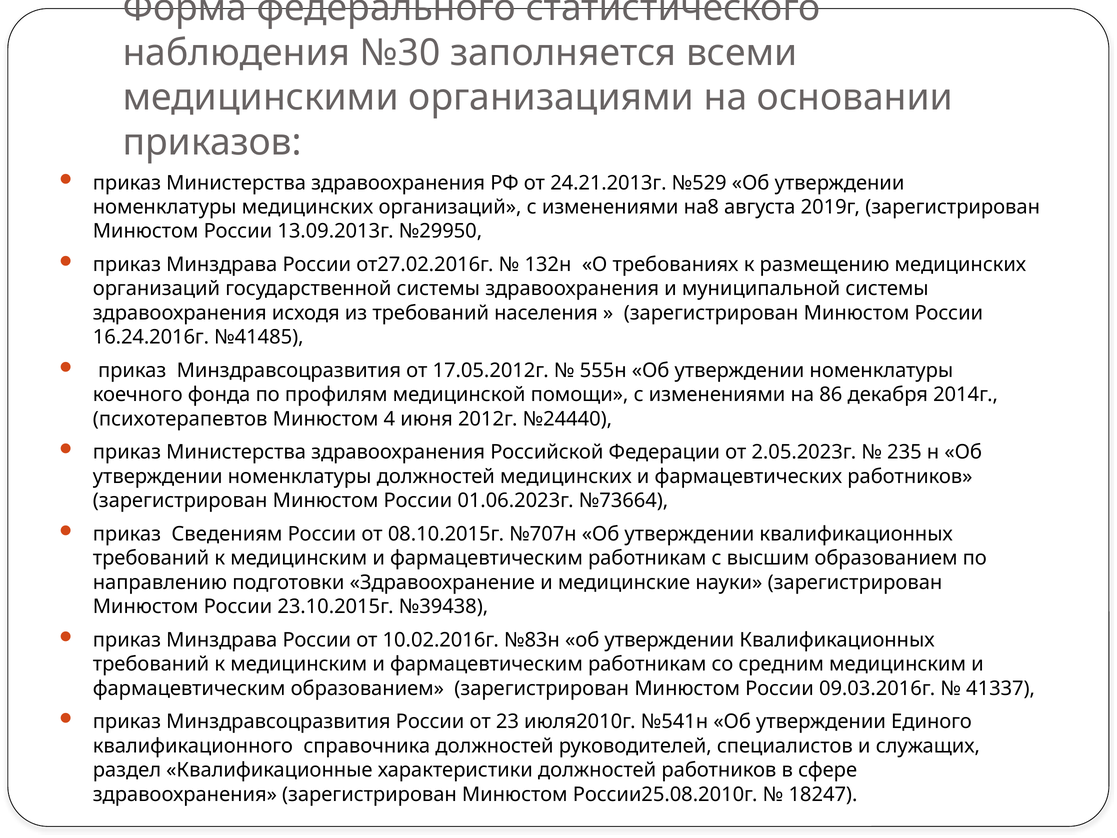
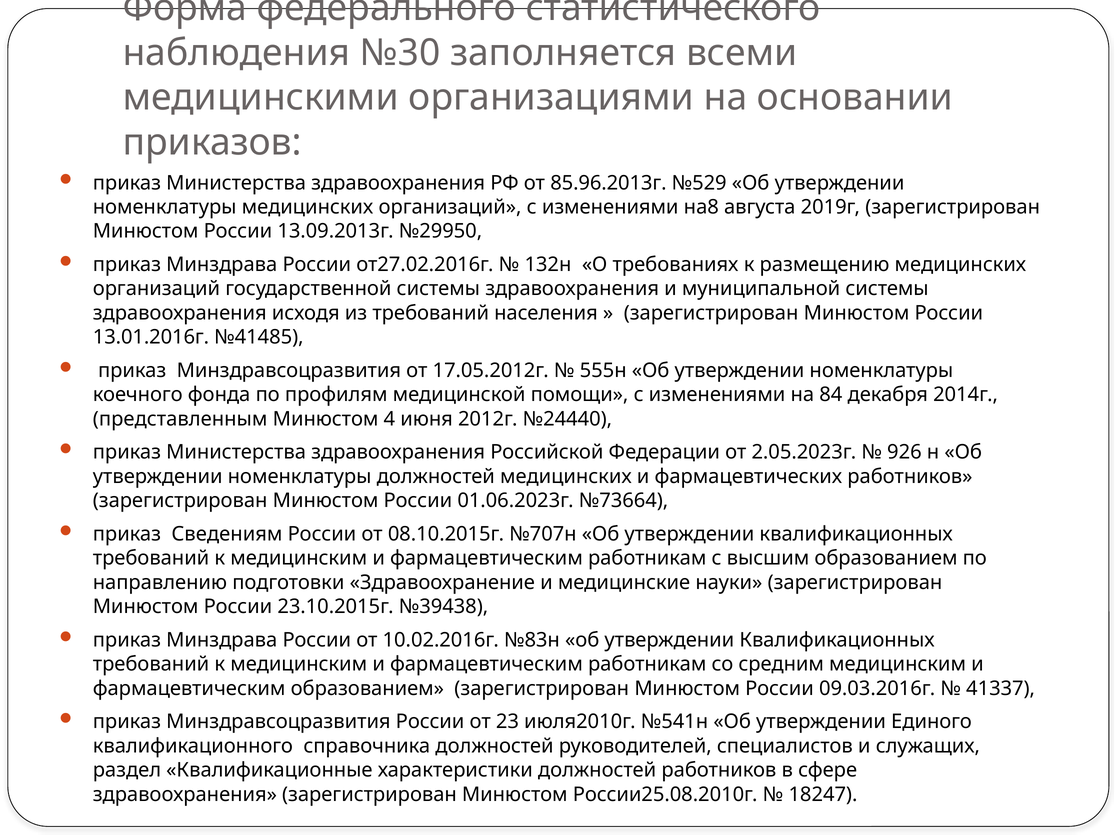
24.21.2013г: 24.21.2013г -> 85.96.2013г (608, 183)
16.24.2016г: 16.24.2016г -> 13.01.2016г (151, 337)
86: 86 -> 84 (831, 395)
психотерапевтов: психотерапевтов -> представленным (180, 419)
235: 235 -> 926 (904, 452)
